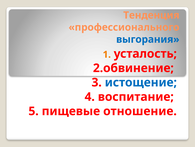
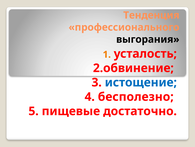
выгорания colour: blue -> black (148, 39)
воспитание: воспитание -> бесполезно (136, 96)
отношение: отношение -> достаточно (140, 111)
